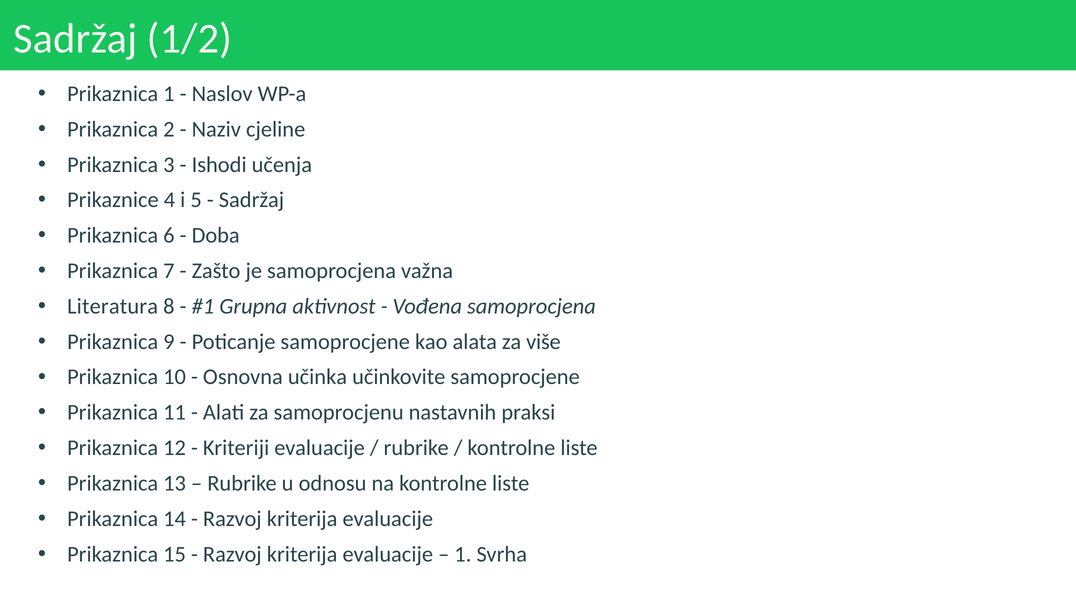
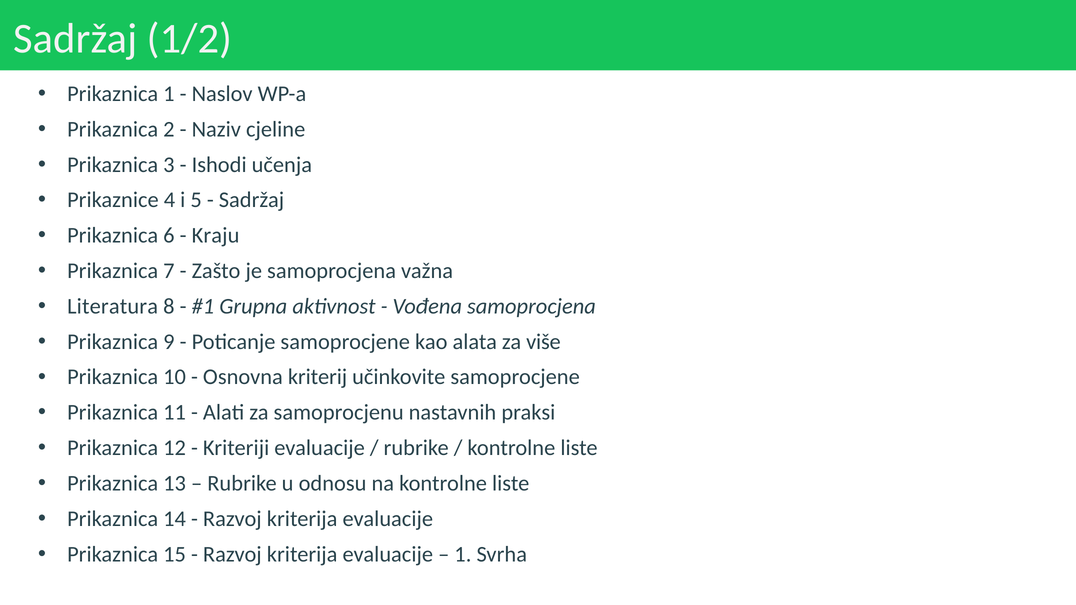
Doba: Doba -> Kraju (216, 236)
učinka: učinka -> kriterij (318, 377)
